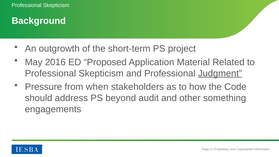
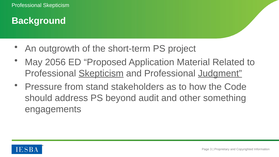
2016: 2016 -> 2056 (55, 62)
Skepticism underline: none -> present (101, 73)
when: when -> stand (97, 87)
